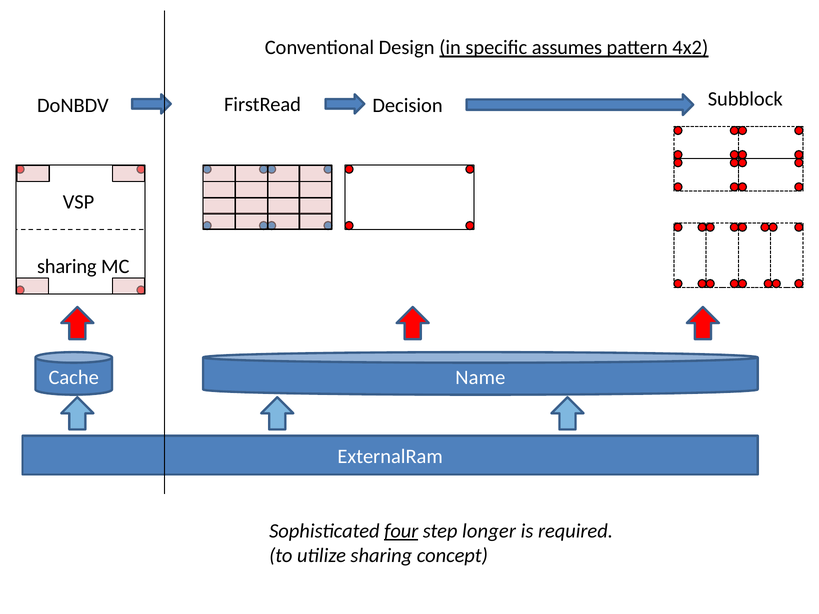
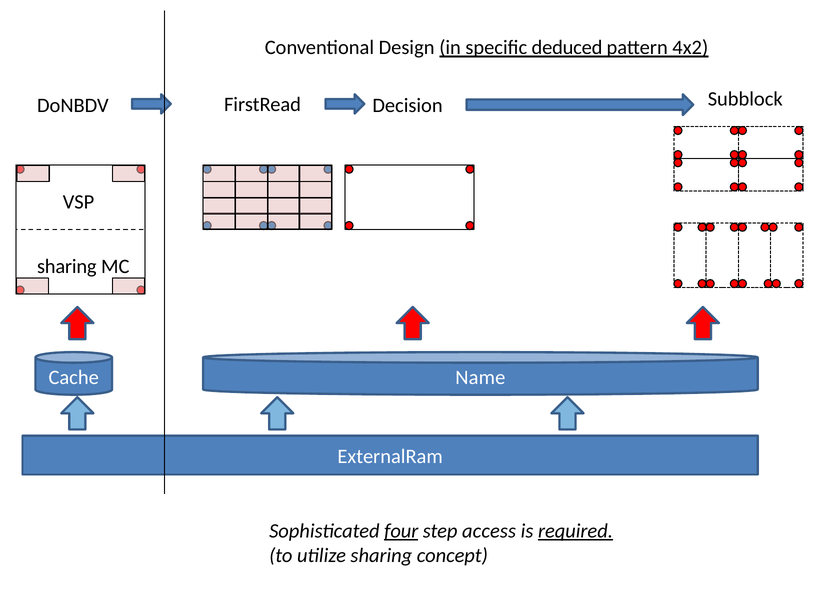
assumes: assumes -> deduced (567, 48)
longer: longer -> access (489, 531)
required underline: none -> present (575, 531)
